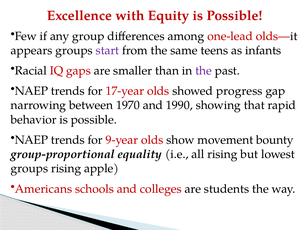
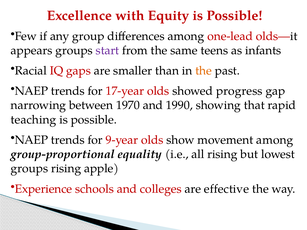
the colour: purple -> orange (204, 71)
behavior: behavior -> teaching (33, 120)
movement bounty: bounty -> among (275, 140)
Americans: Americans -> Experience (44, 189)
students: students -> effective (226, 189)
